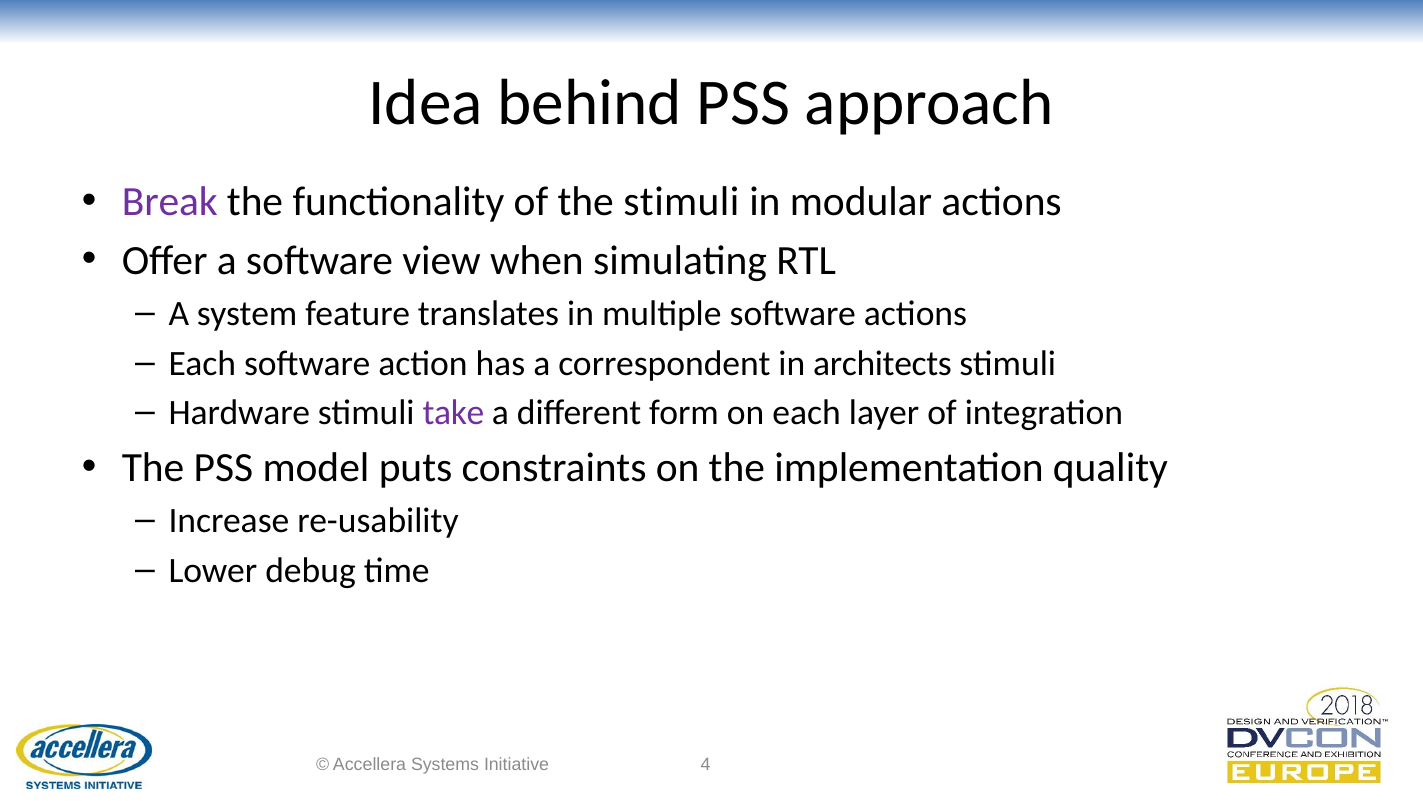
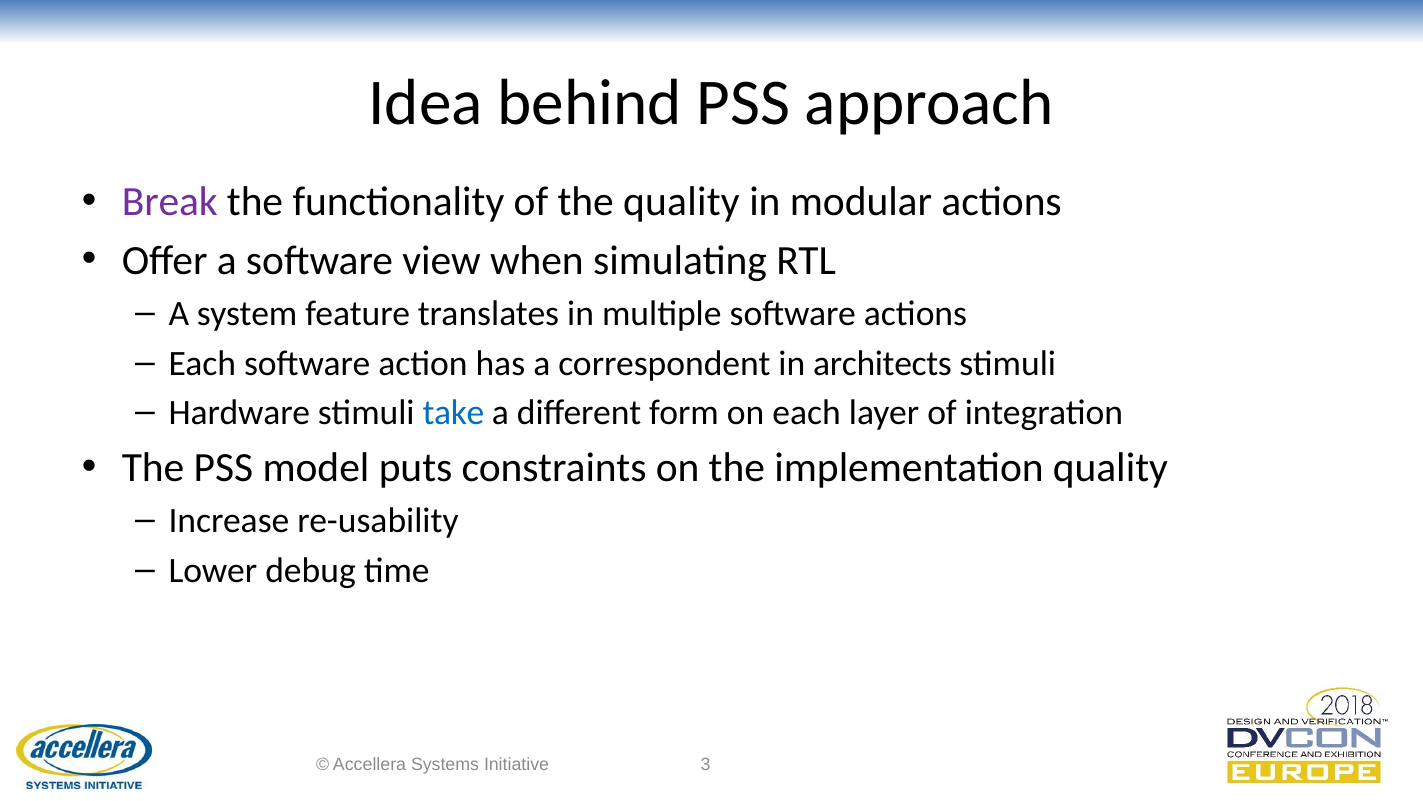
the stimuli: stimuli -> quality (681, 202)
take colour: purple -> blue (453, 413)
4: 4 -> 3 (706, 764)
